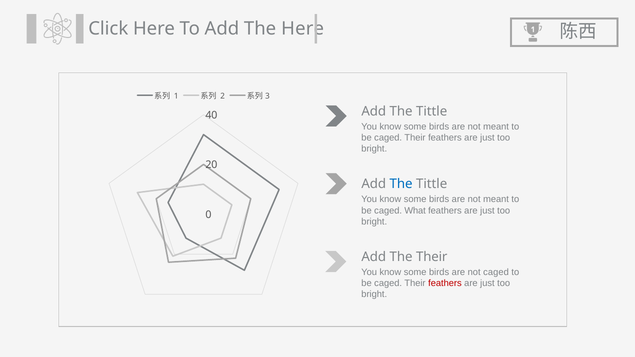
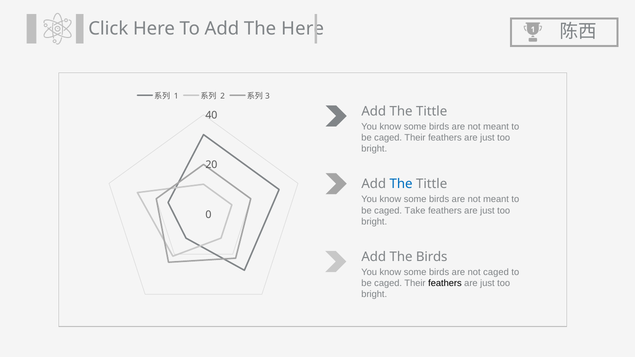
What: What -> Take (415, 211)
The Their: Their -> Birds (432, 257)
feathers colour: red -> black (445, 283)
